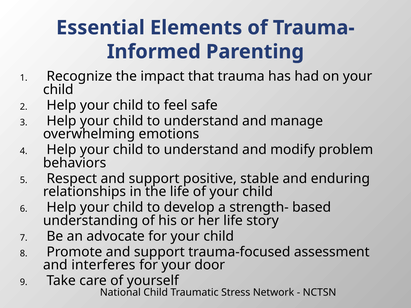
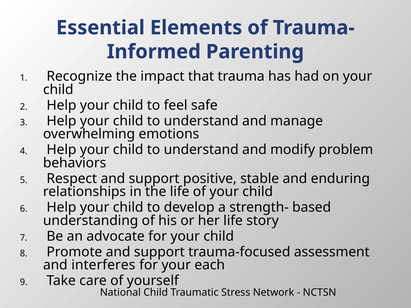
door: door -> each (210, 265)
